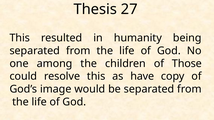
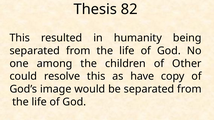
27: 27 -> 82 (129, 9)
Those: Those -> Other (187, 64)
